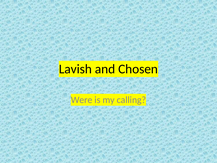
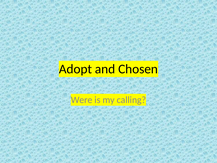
Lavish: Lavish -> Adopt (75, 69)
